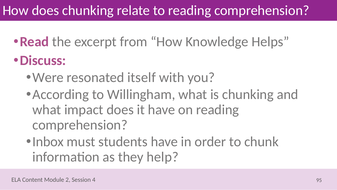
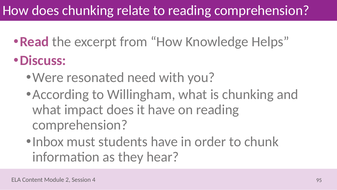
itself: itself -> need (142, 77)
help: help -> hear (163, 157)
